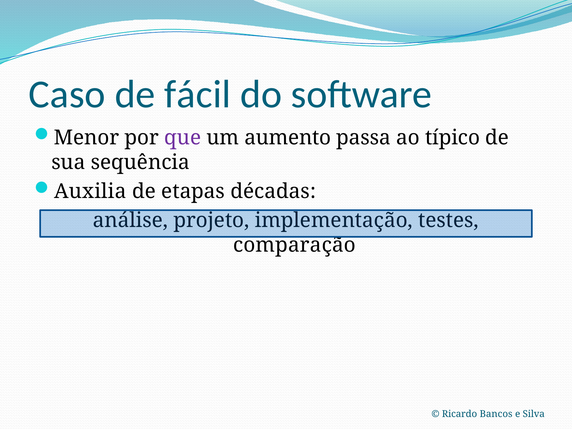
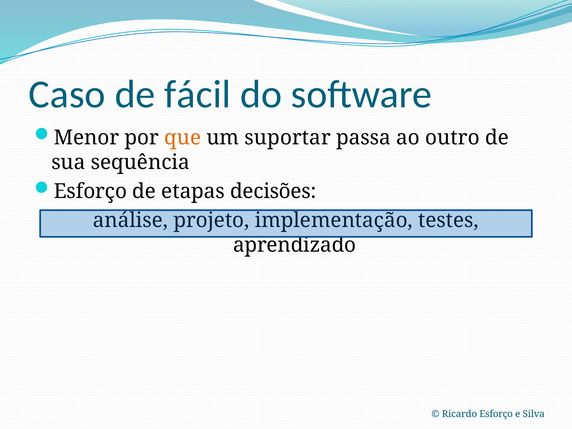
que colour: purple -> orange (183, 138)
aumento: aumento -> suportar (288, 138)
típico: típico -> outro (452, 138)
Auxilia: Auxilia -> Esforço (90, 191)
décadas: décadas -> decisões (273, 191)
comparação: comparação -> aprendizado (295, 245)
Ricardo Bancos: Bancos -> Esforço (496, 414)
